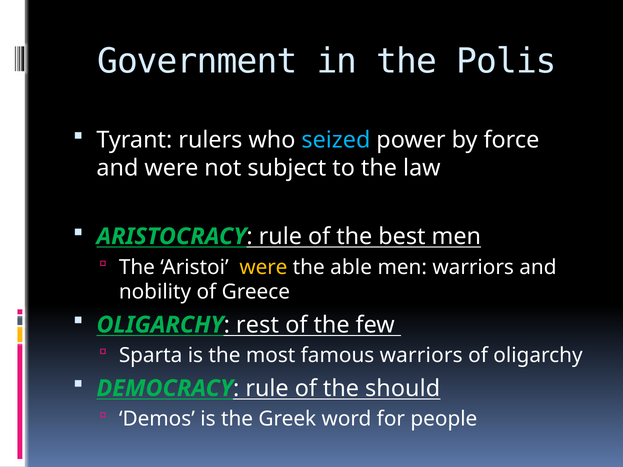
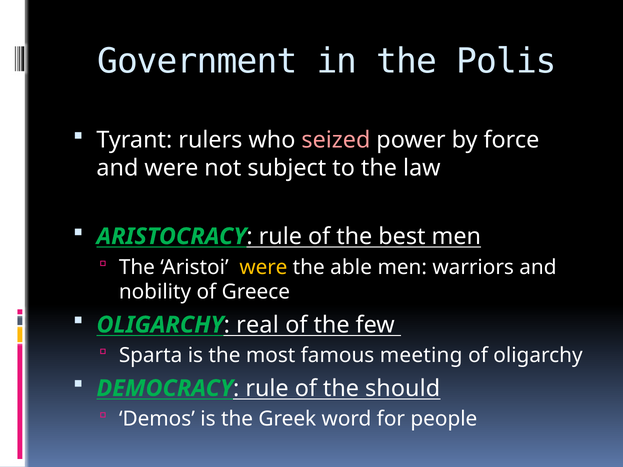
seized colour: light blue -> pink (336, 140)
rest: rest -> real (257, 325)
famous warriors: warriors -> meeting (421, 356)
